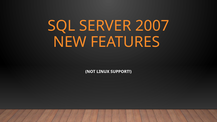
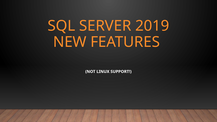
2007: 2007 -> 2019 (152, 26)
